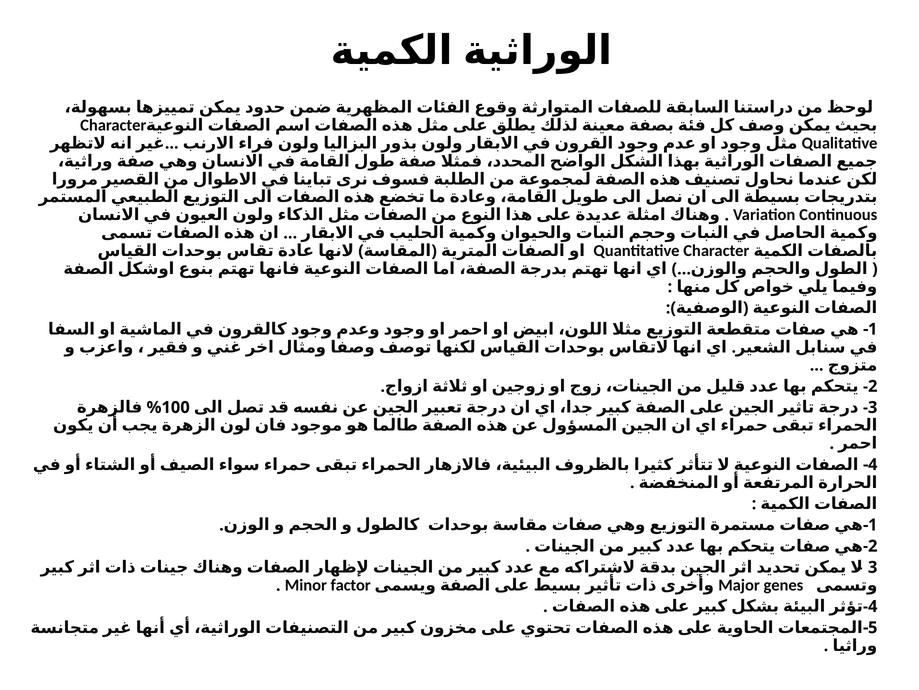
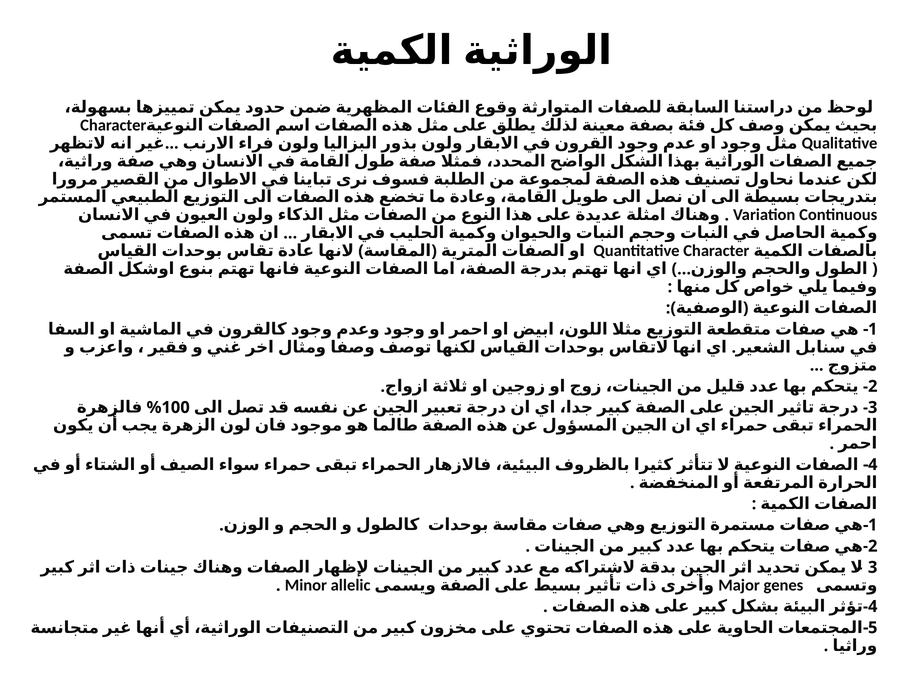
factor: factor -> allelic (351, 585)
